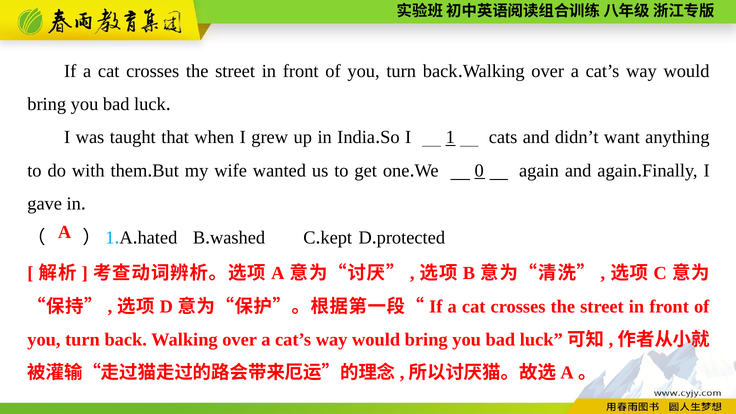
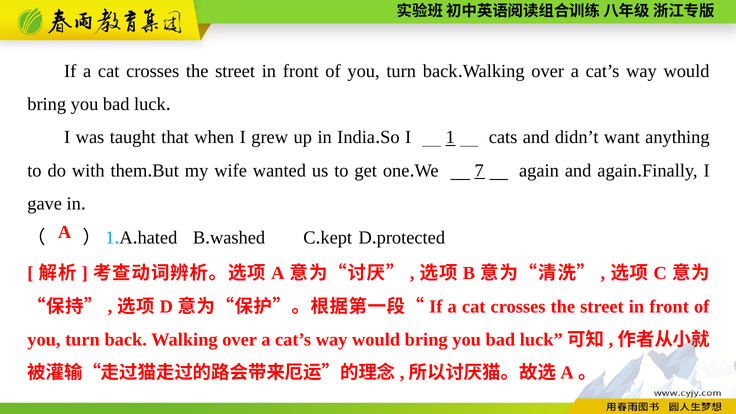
0: 0 -> 7 (479, 171)
